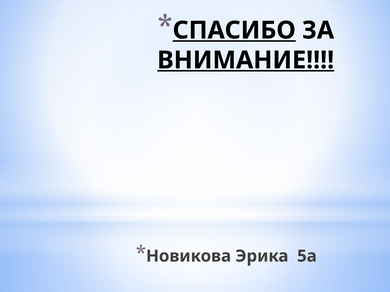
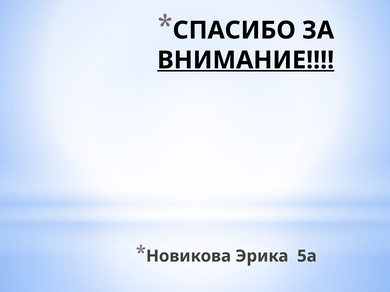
СПАСИБО underline: present -> none (234, 30)
